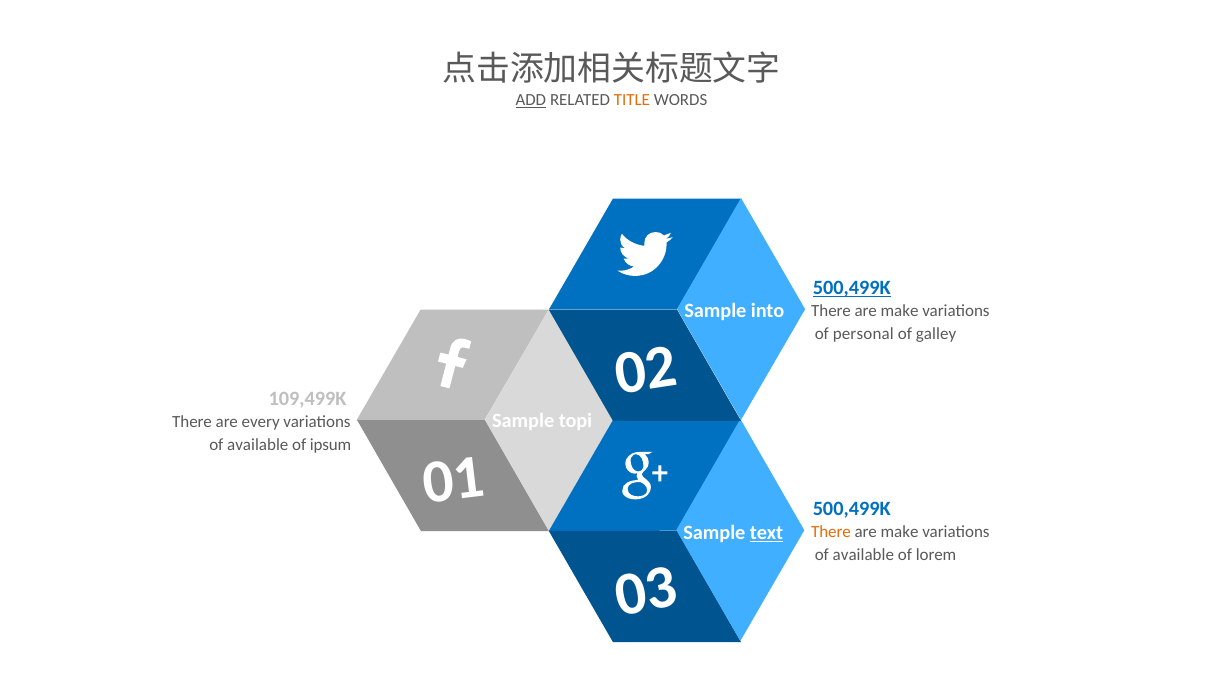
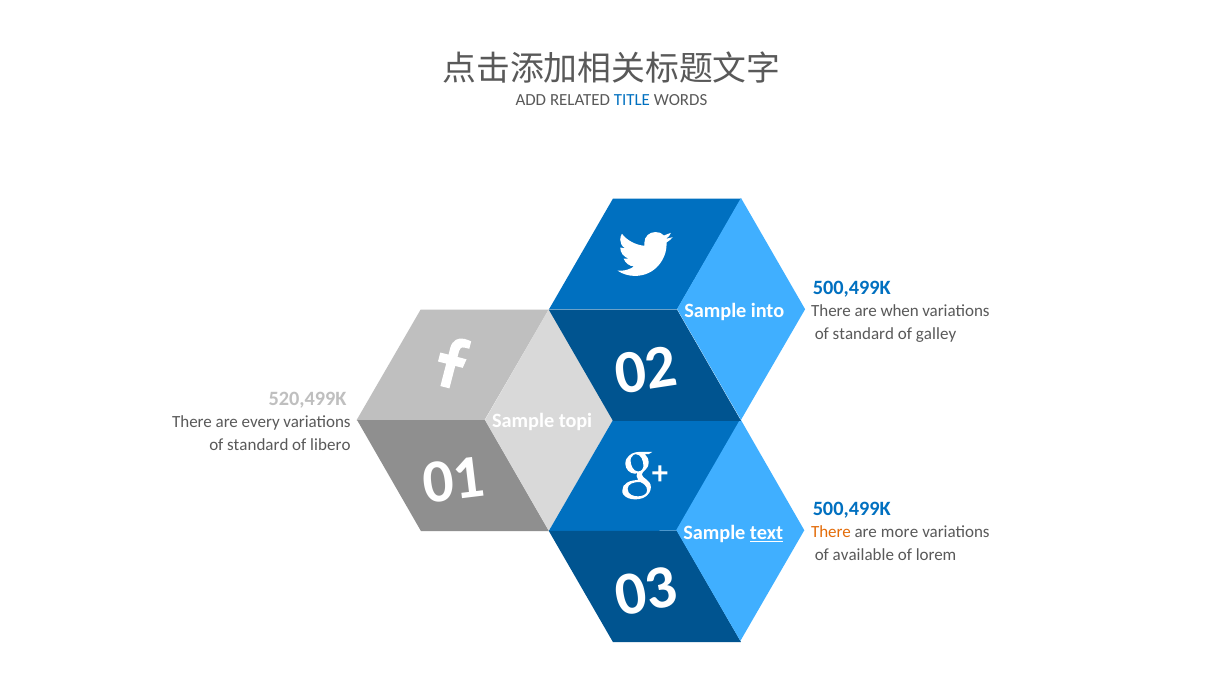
ADD underline: present -> none (531, 100)
TITLE colour: orange -> blue (632, 100)
500,499K underline: present -> none (852, 288)
make: make -> when (900, 311)
personal: personal -> standard (863, 334)
109,499K: 109,499K -> 520,499K (308, 399)
available: available -> standard (258, 445)
ipsum: ipsum -> libero (330, 445)
make: make -> more (900, 532)
